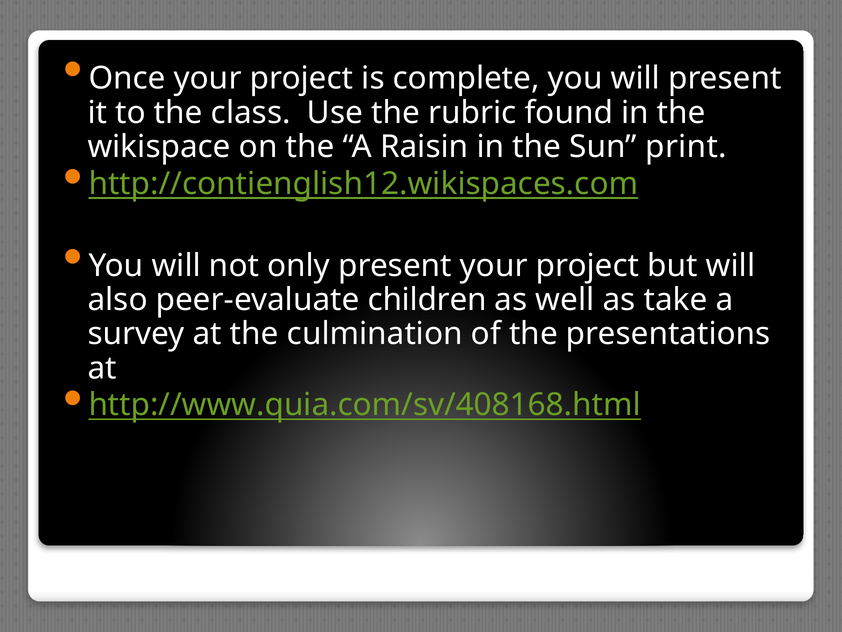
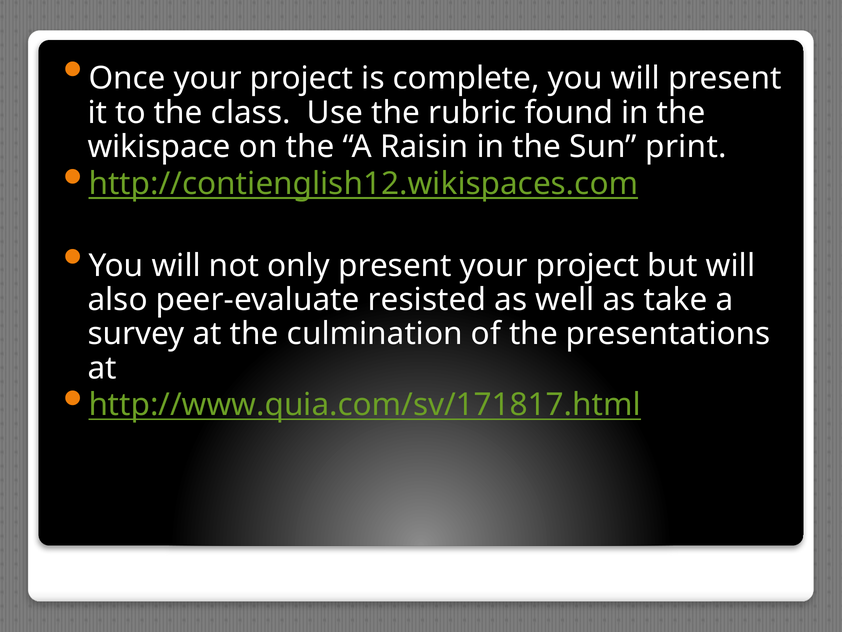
children: children -> resisted (427, 300)
http://www.quia.com/sv/408168.html: http://www.quia.com/sv/408168.html -> http://www.quia.com/sv/171817.html (365, 405)
